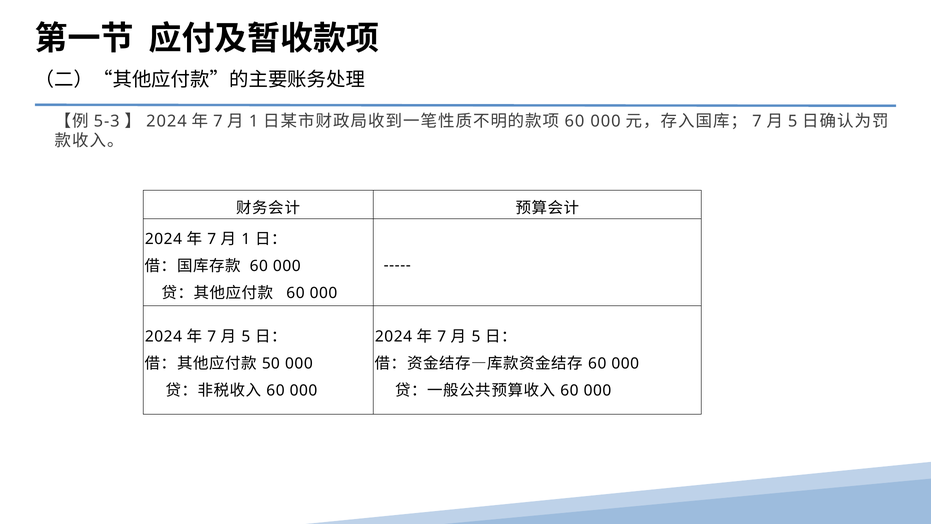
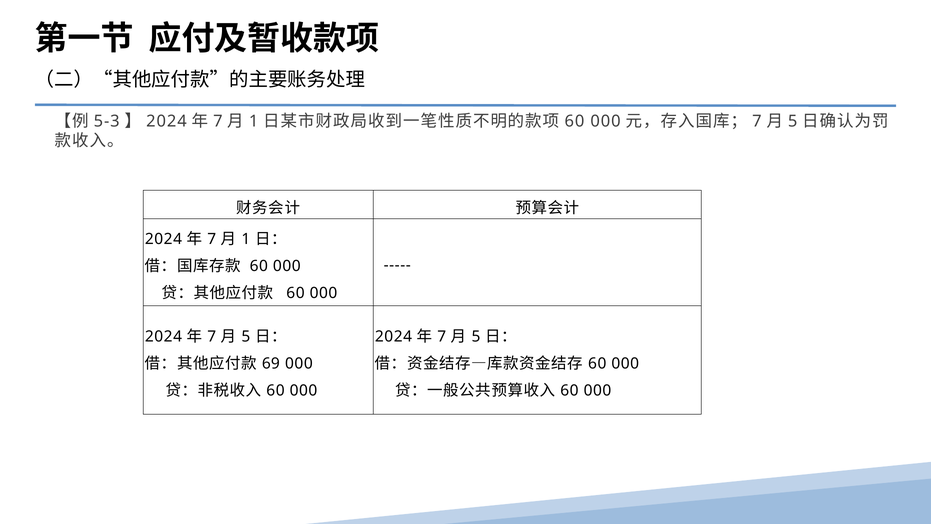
50: 50 -> 69 (271, 364)
